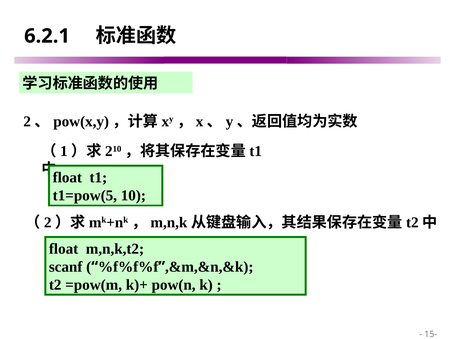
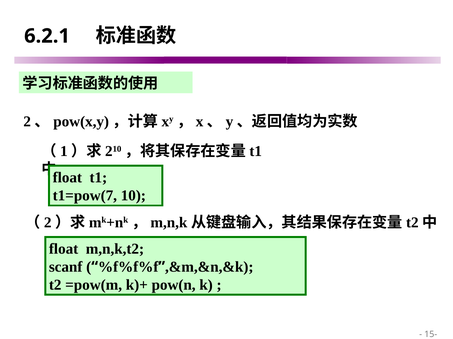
t1=pow(5: t1=pow(5 -> t1=pow(7 (85, 196)
